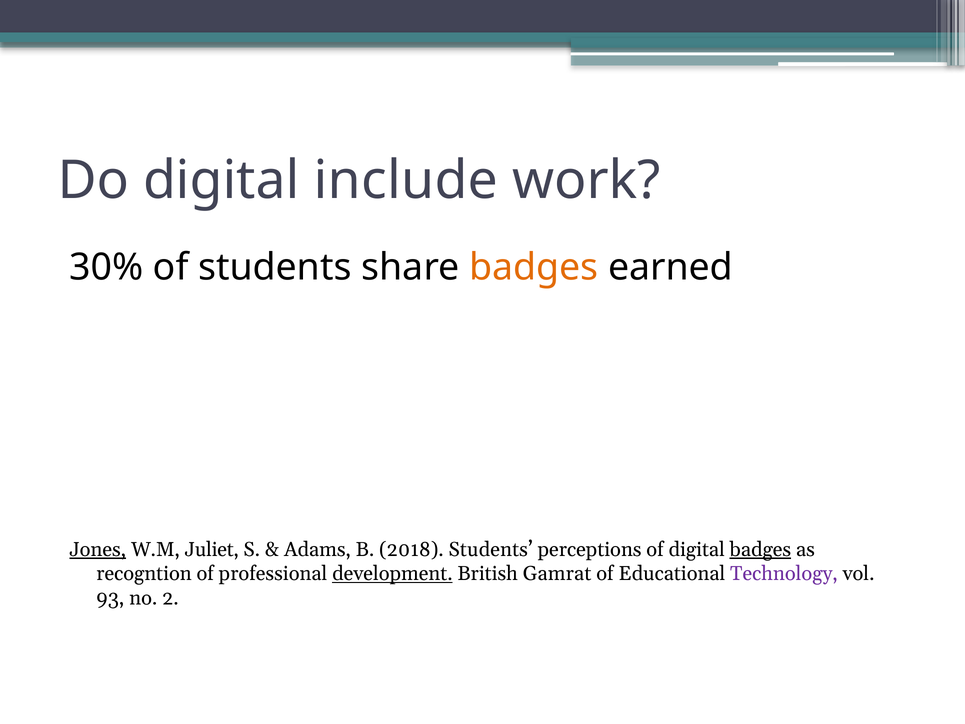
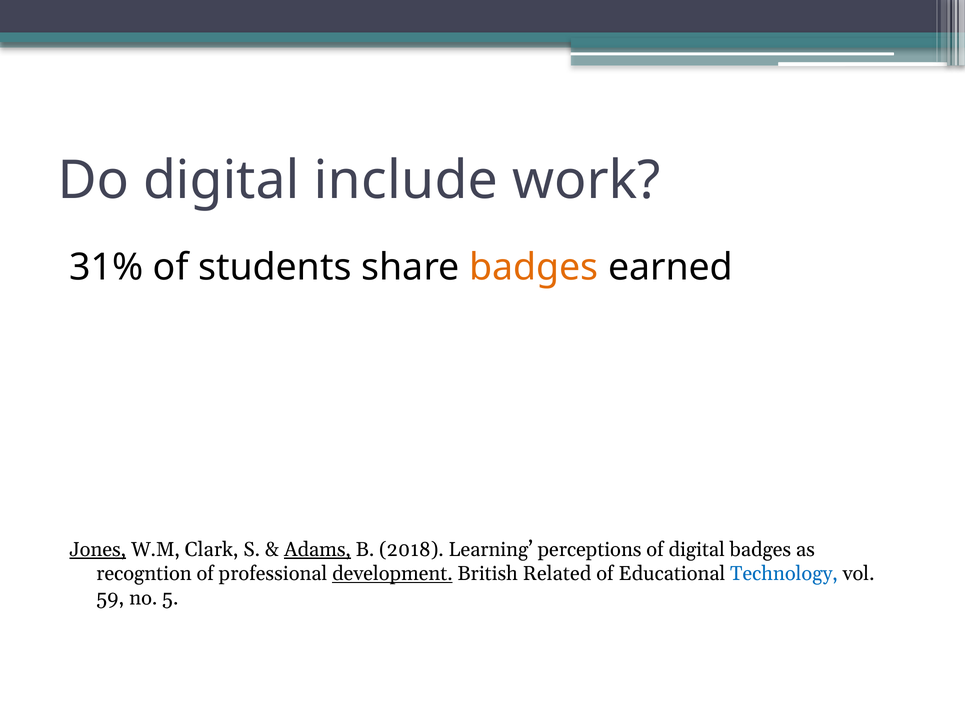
30%: 30% -> 31% (106, 267)
Juliet: Juliet -> Clark (212, 549)
Adams underline: none -> present (318, 549)
2018 Students: Students -> Learning (491, 549)
badges underline: present -> none (760, 549)
Gamrat: Gamrat -> Related (557, 574)
Technology colour: purple -> blue (784, 574)
93: 93 -> 59 (110, 598)
2: 2 -> 5 (170, 598)
